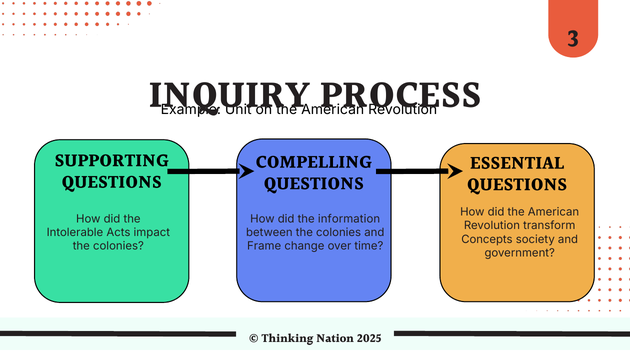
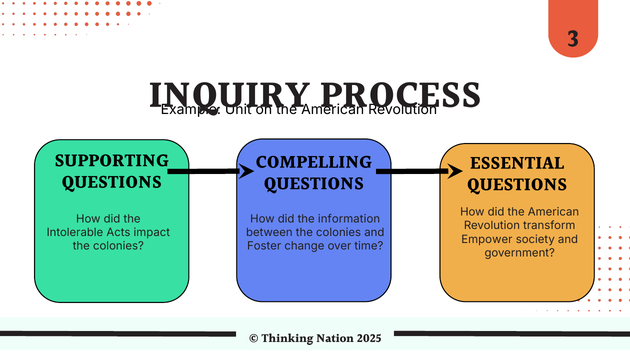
Concepts: Concepts -> Empower (487, 240)
Frame: Frame -> Foster (264, 246)
